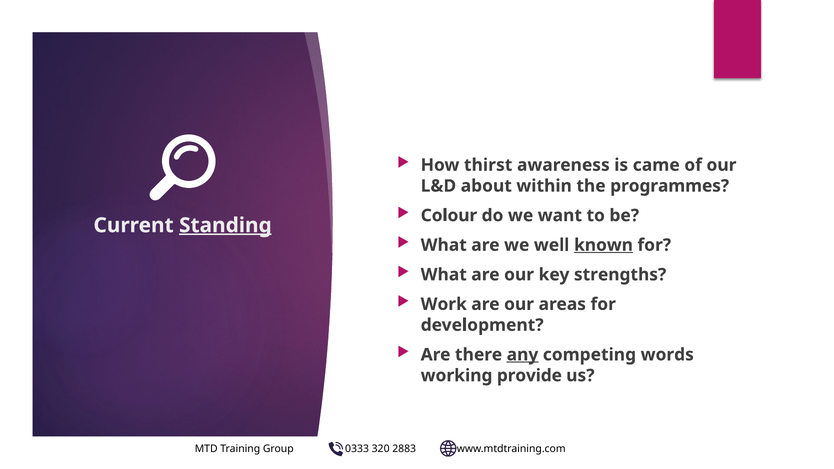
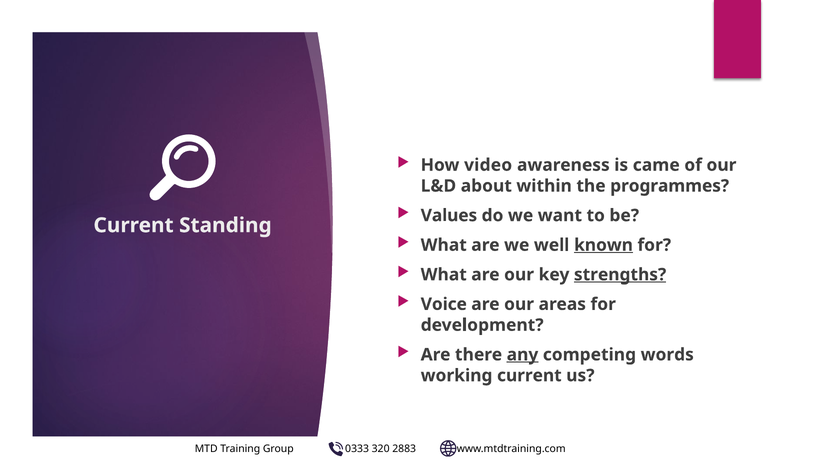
thirst: thirst -> video (488, 165)
Colour: Colour -> Values (449, 216)
Standing underline: present -> none (225, 225)
strengths underline: none -> present (620, 275)
Work: Work -> Voice (444, 304)
working provide: provide -> current (529, 376)
